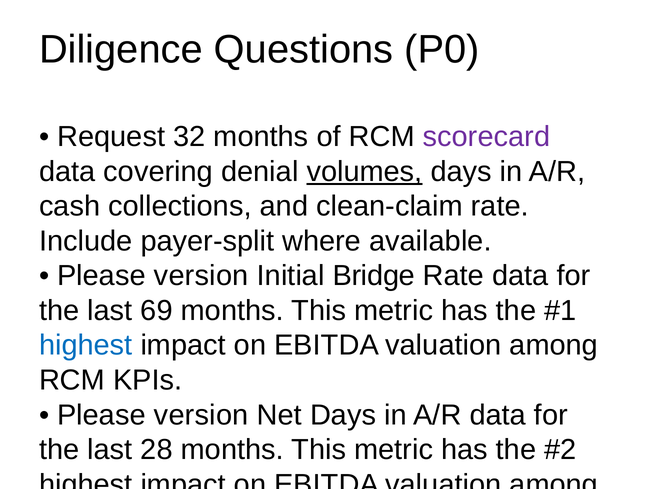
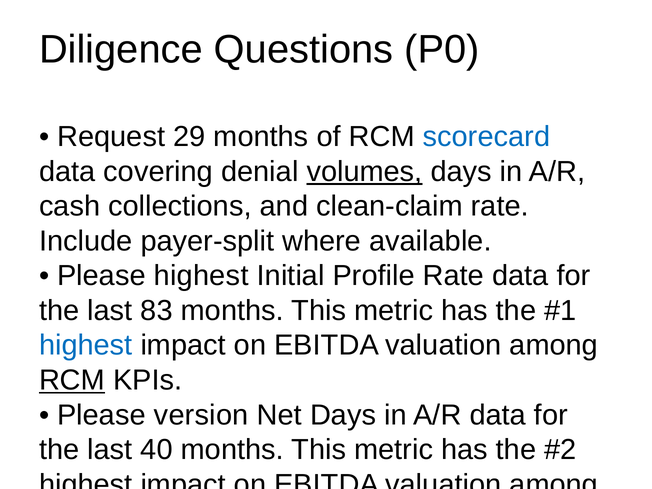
32: 32 -> 29 (189, 137)
scorecard colour: purple -> blue (486, 137)
version: version -> highest (201, 276)
Bridge: Bridge -> Profile (374, 276)
69: 69 -> 83 (157, 311)
RCM underline: none -> present (72, 380)
28: 28 -> 40 (157, 450)
